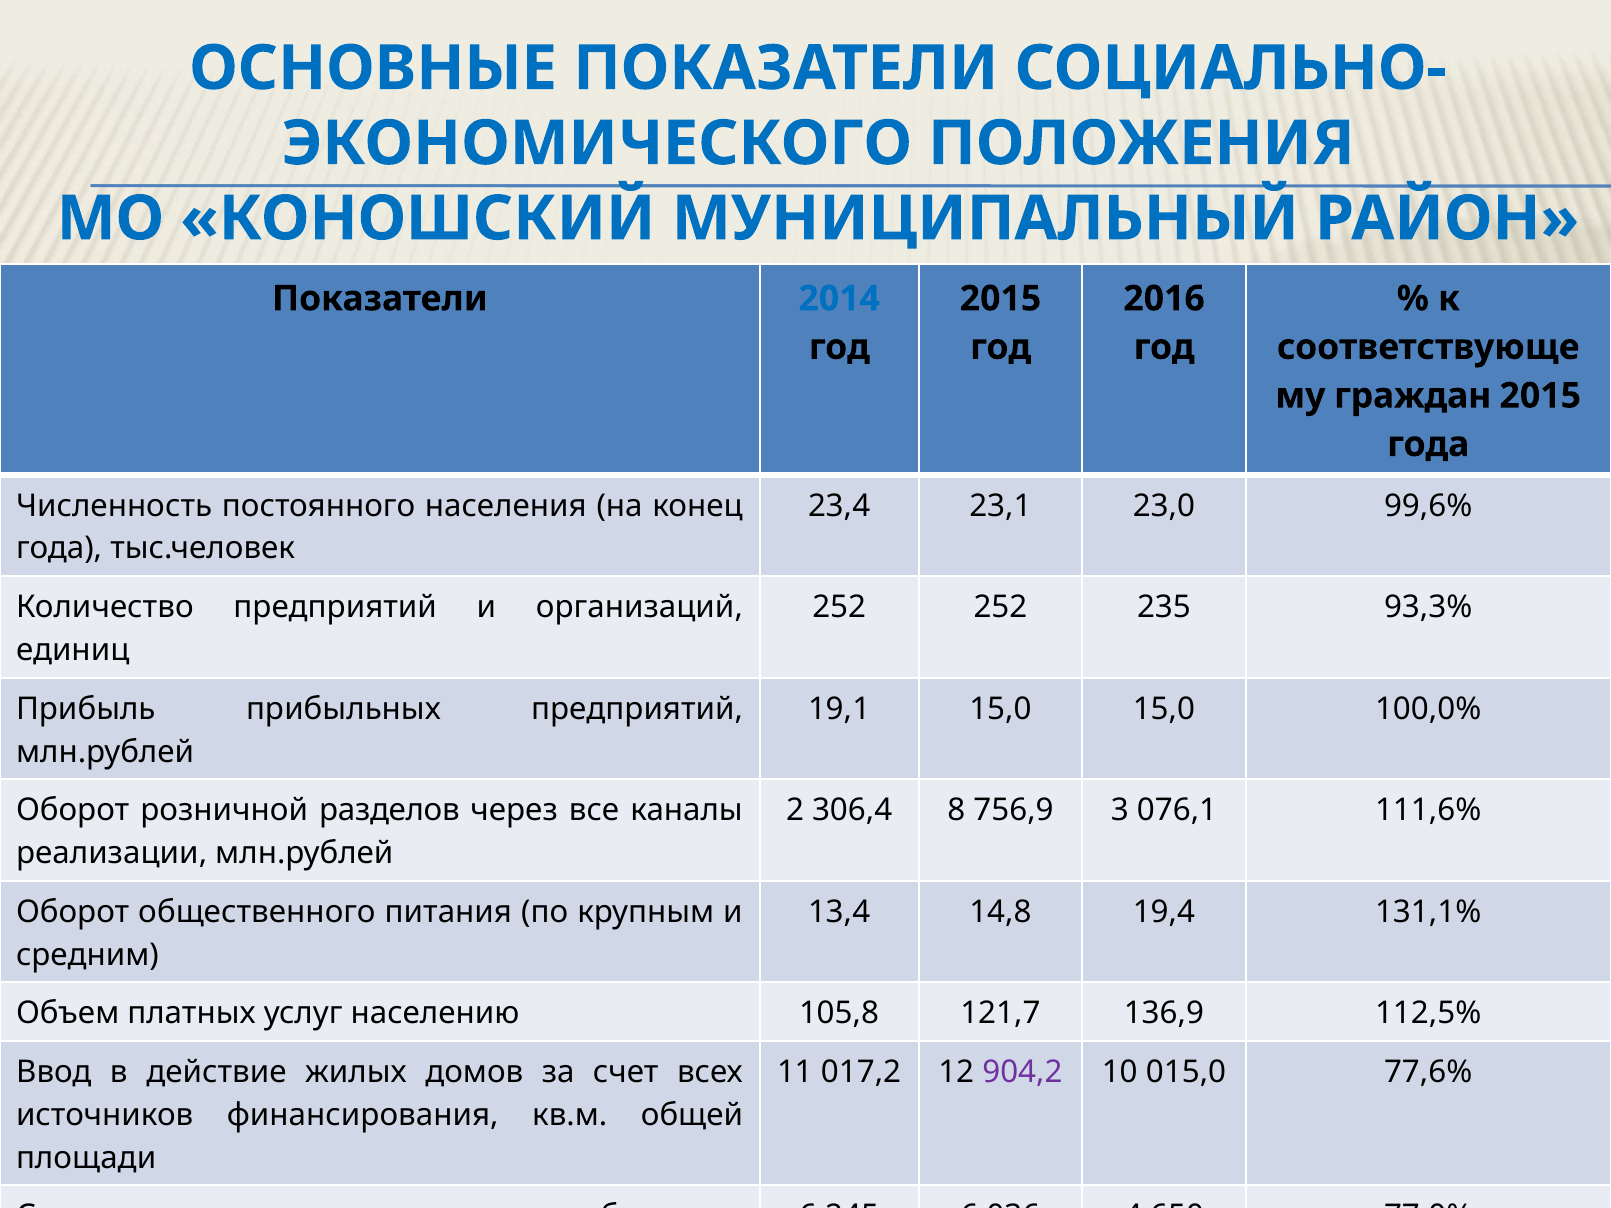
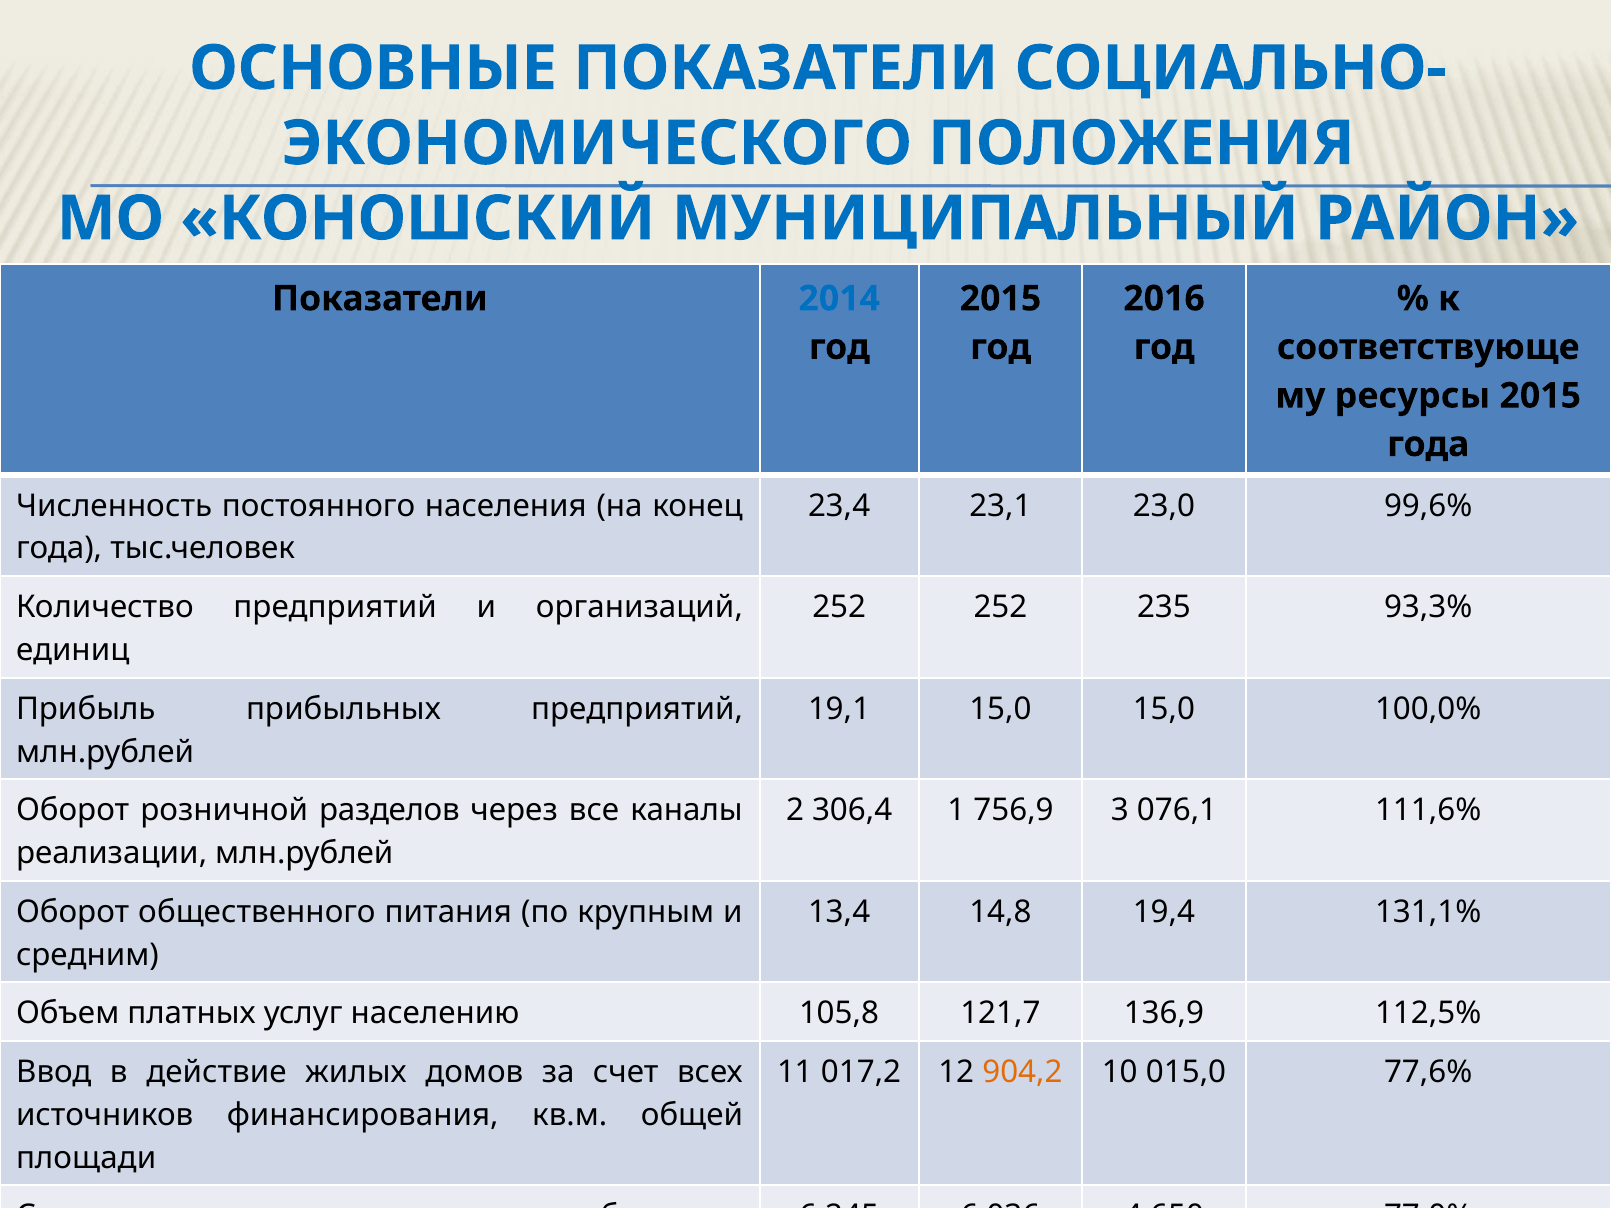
граждан: граждан -> ресурсы (1412, 396)
8: 8 -> 1 (956, 811)
904,2 colour: purple -> orange (1022, 1073)
